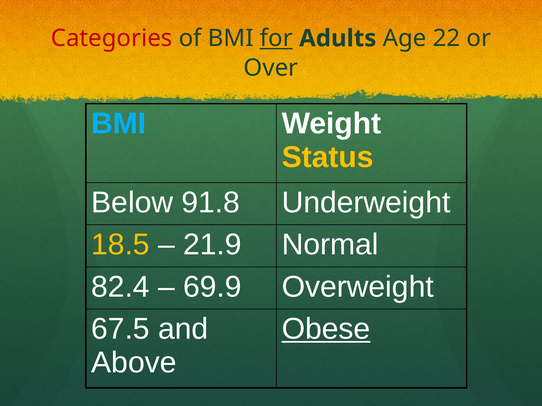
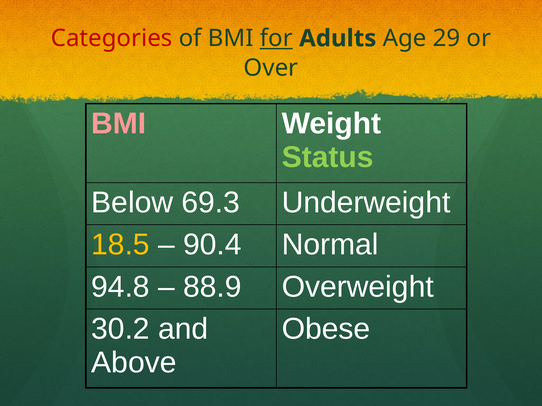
22: 22 -> 29 (447, 38)
BMI colour: light blue -> pink (119, 124)
Status colour: yellow -> light green (328, 157)
91.8: 91.8 -> 69.3 (211, 203)
21.9: 21.9 -> 90.4 (212, 245)
82.4: 82.4 -> 94.8 (120, 287)
69.9: 69.9 -> 88.9 (212, 287)
67.5: 67.5 -> 30.2 (120, 329)
Obese underline: present -> none (326, 329)
